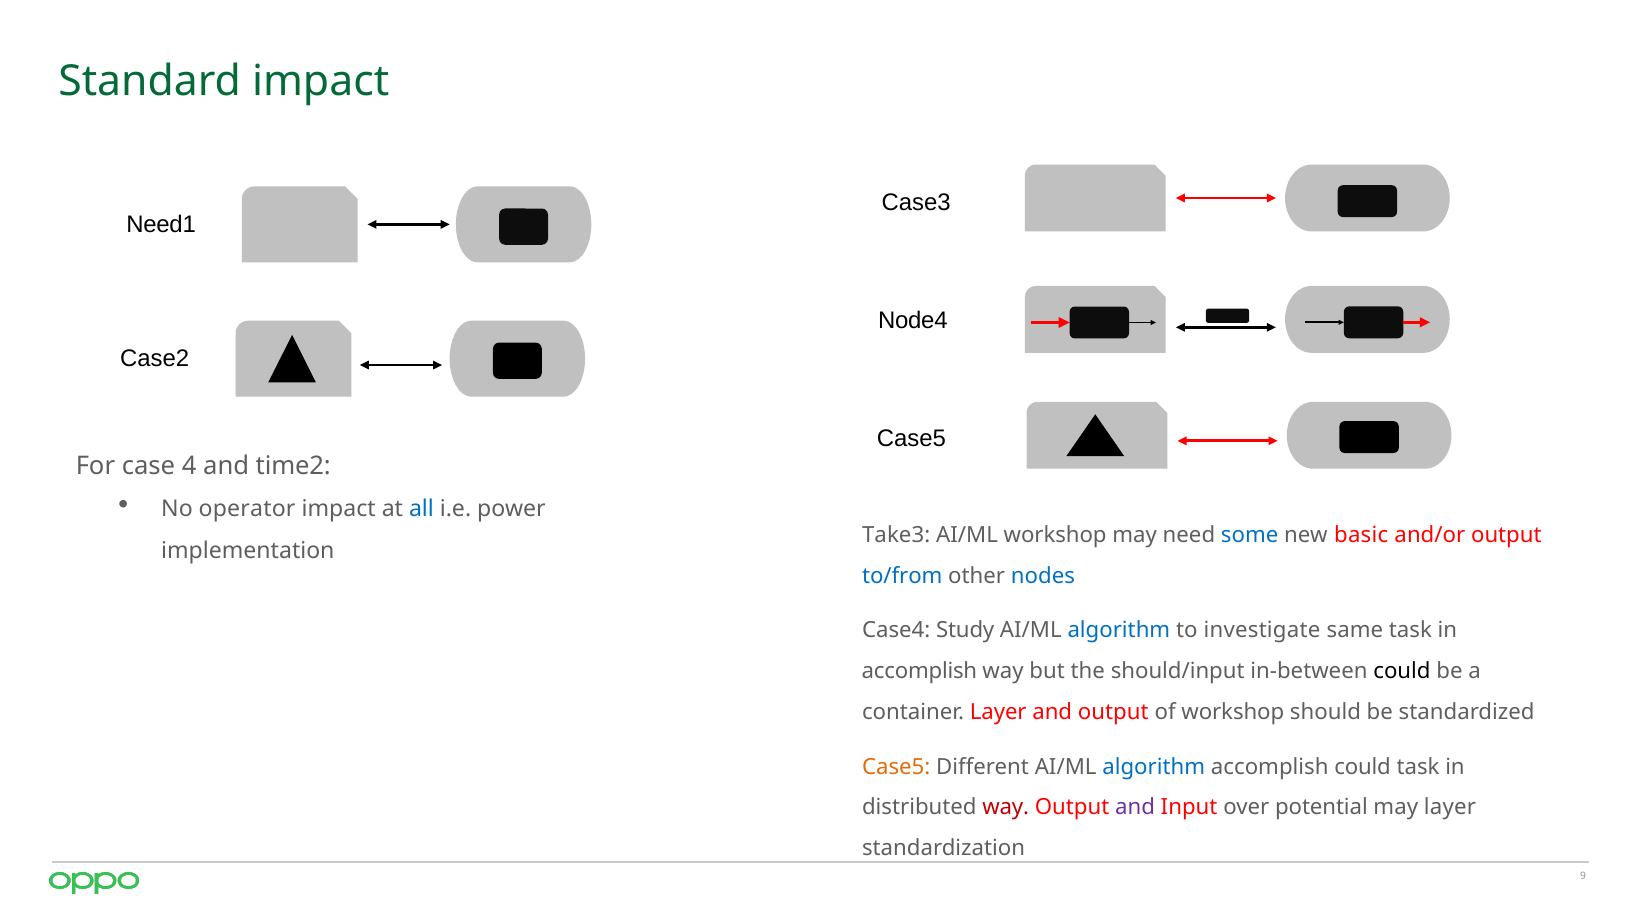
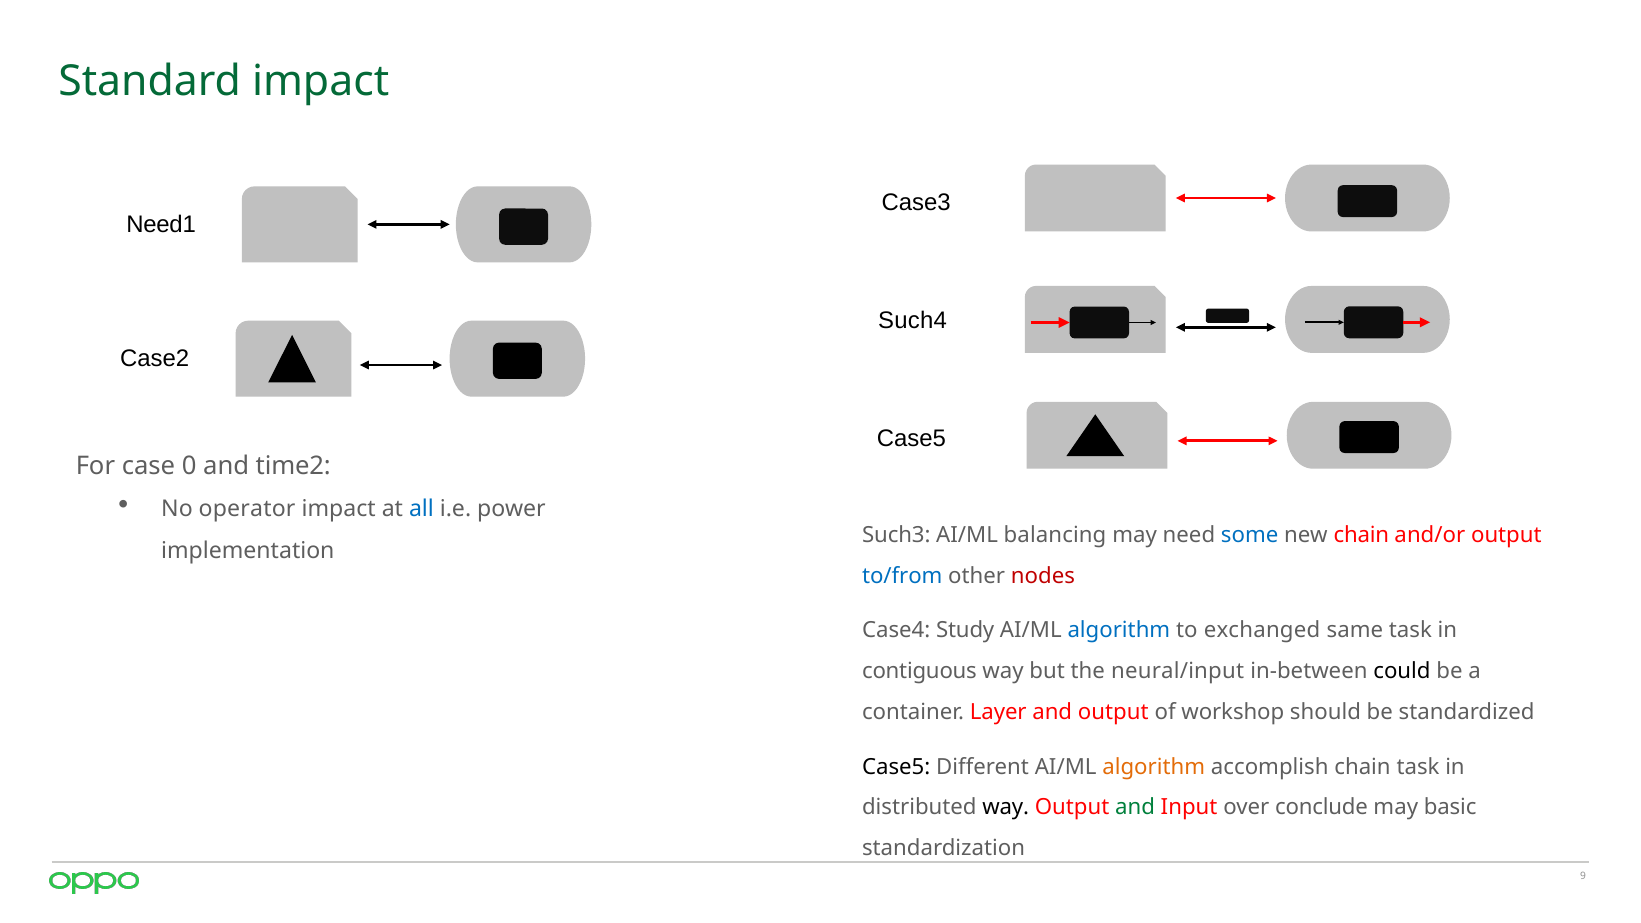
Node4: Node4 -> Such4 (913, 320)
4: 4 -> 0 (189, 466)
Take3: Take3 -> Such3 (896, 535)
AI/ML workshop: workshop -> balancing (1055, 535)
new basic: basic -> chain (1361, 535)
nodes colour: blue -> red (1043, 576)
investigate: investigate -> exchanged (1262, 631)
accomplish: accomplish -> contiguous (919, 671)
should/input: should/input -> neural/input (1178, 671)
Case5 colour: orange -> black (896, 767)
algorithm colour: blue -> orange (1154, 767)
accomplish could: could -> chain (1363, 767)
way colour: red -> black (1006, 808)
and colour: purple -> green (1135, 808)
potential: potential -> conclude (1321, 808)
may layer: layer -> basic (1450, 808)
